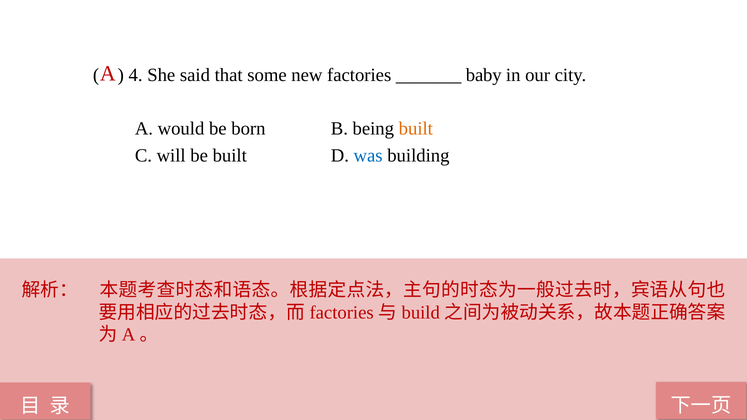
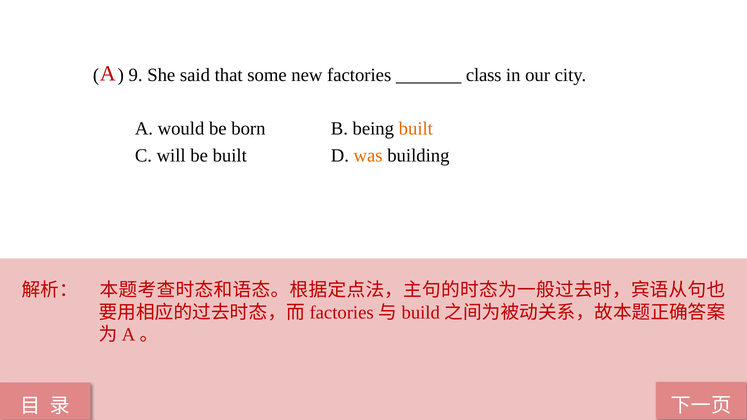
4: 4 -> 9 (136, 75)
baby: baby -> class (484, 75)
was colour: blue -> orange (368, 156)
